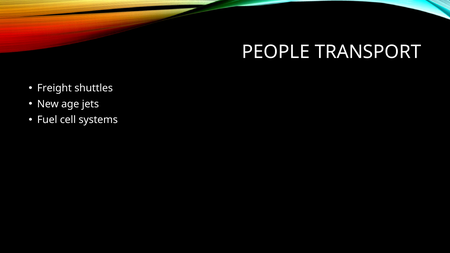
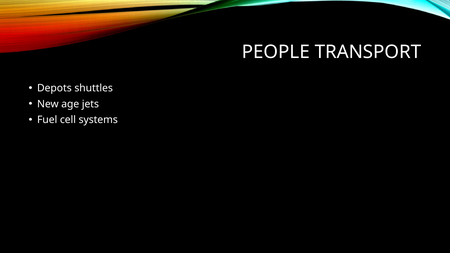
Freight: Freight -> Depots (54, 88)
